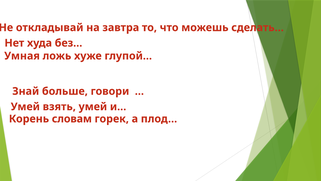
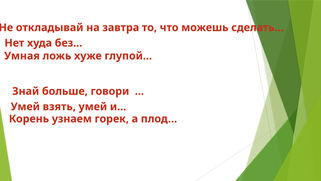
словам: словам -> узнаем (72, 119)
